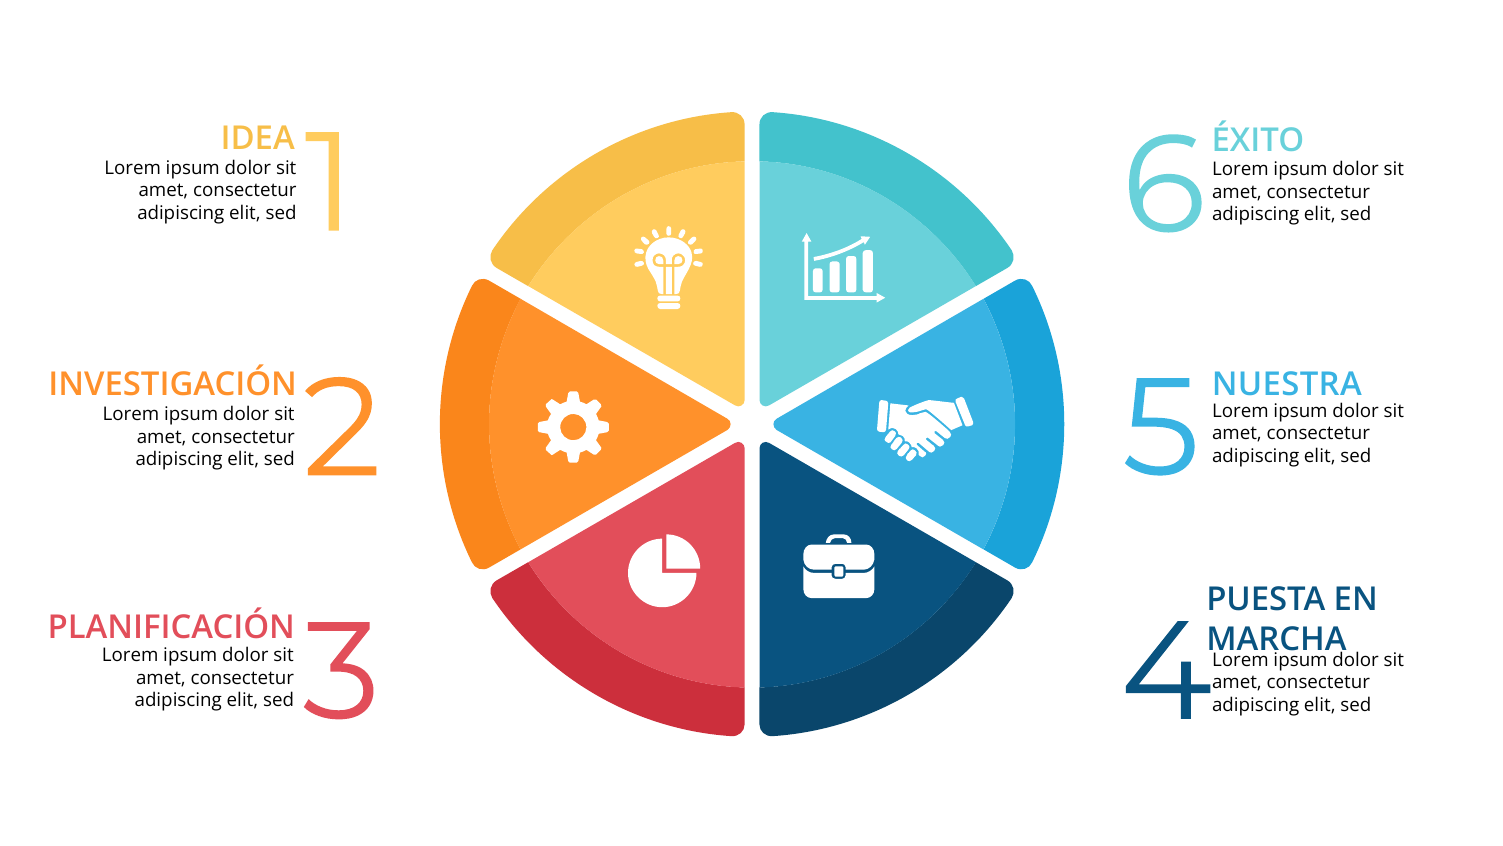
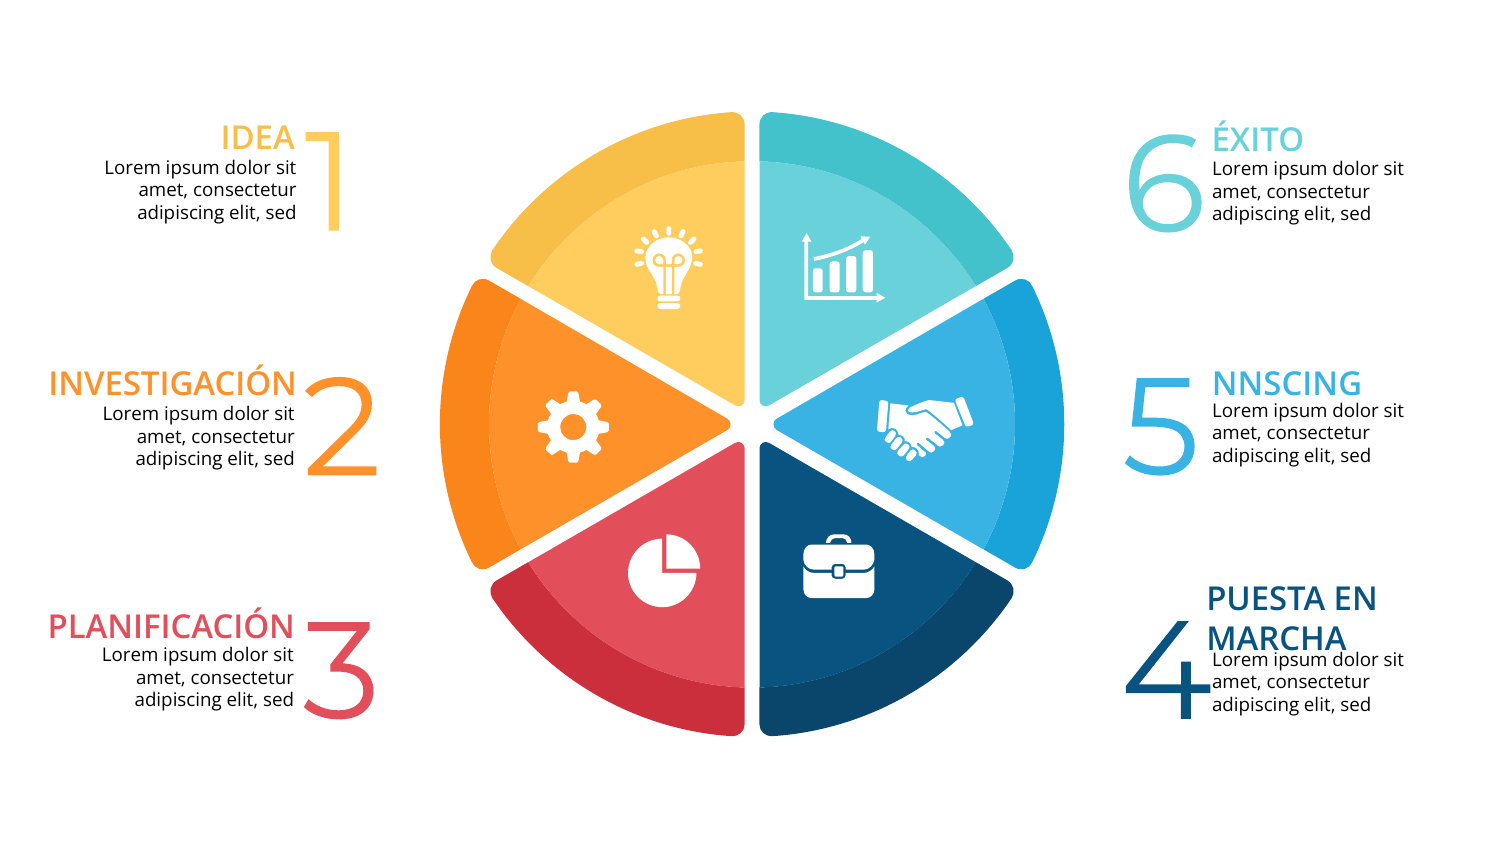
NUESTRA: NUESTRA -> NNSCING (1287, 384)
